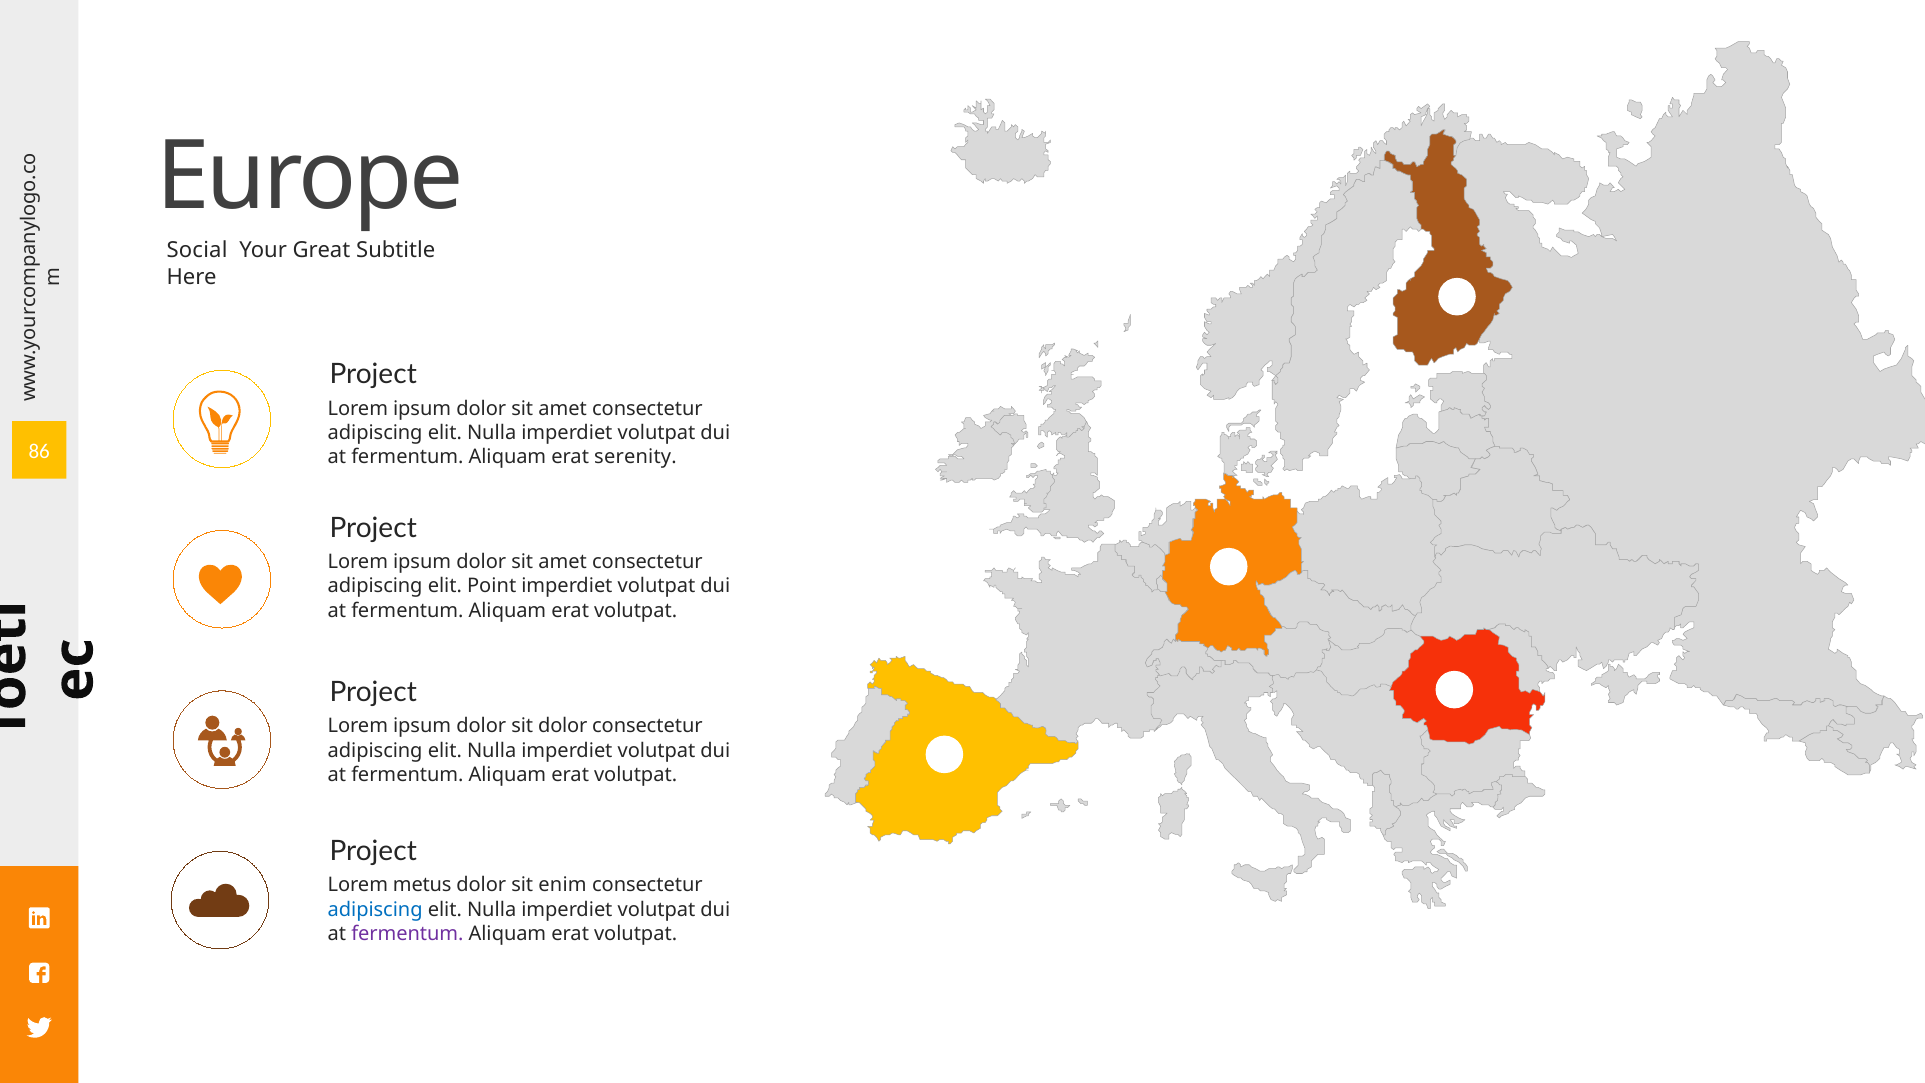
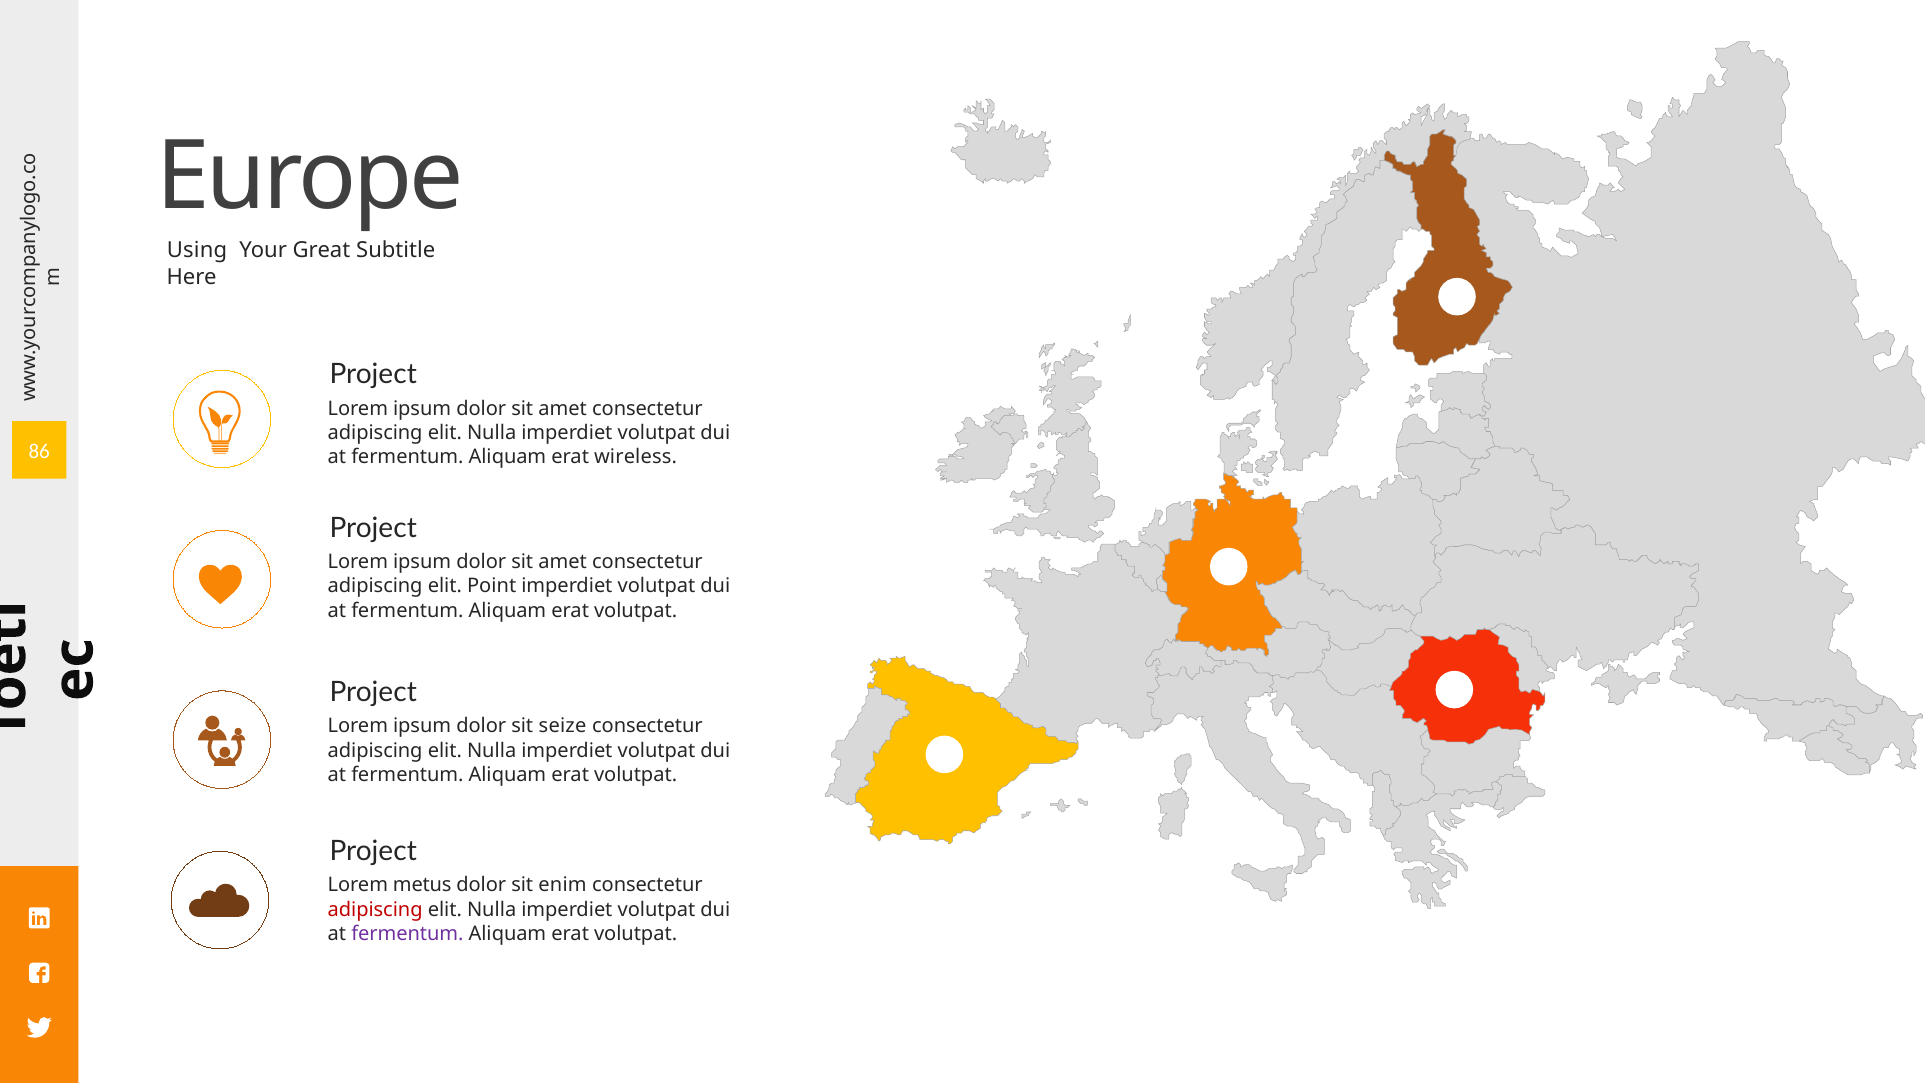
Social: Social -> Using (197, 250)
serenity: serenity -> wireless (636, 457)
sit dolor: dolor -> seize (563, 726)
adipiscing colour: blue -> red (375, 909)
